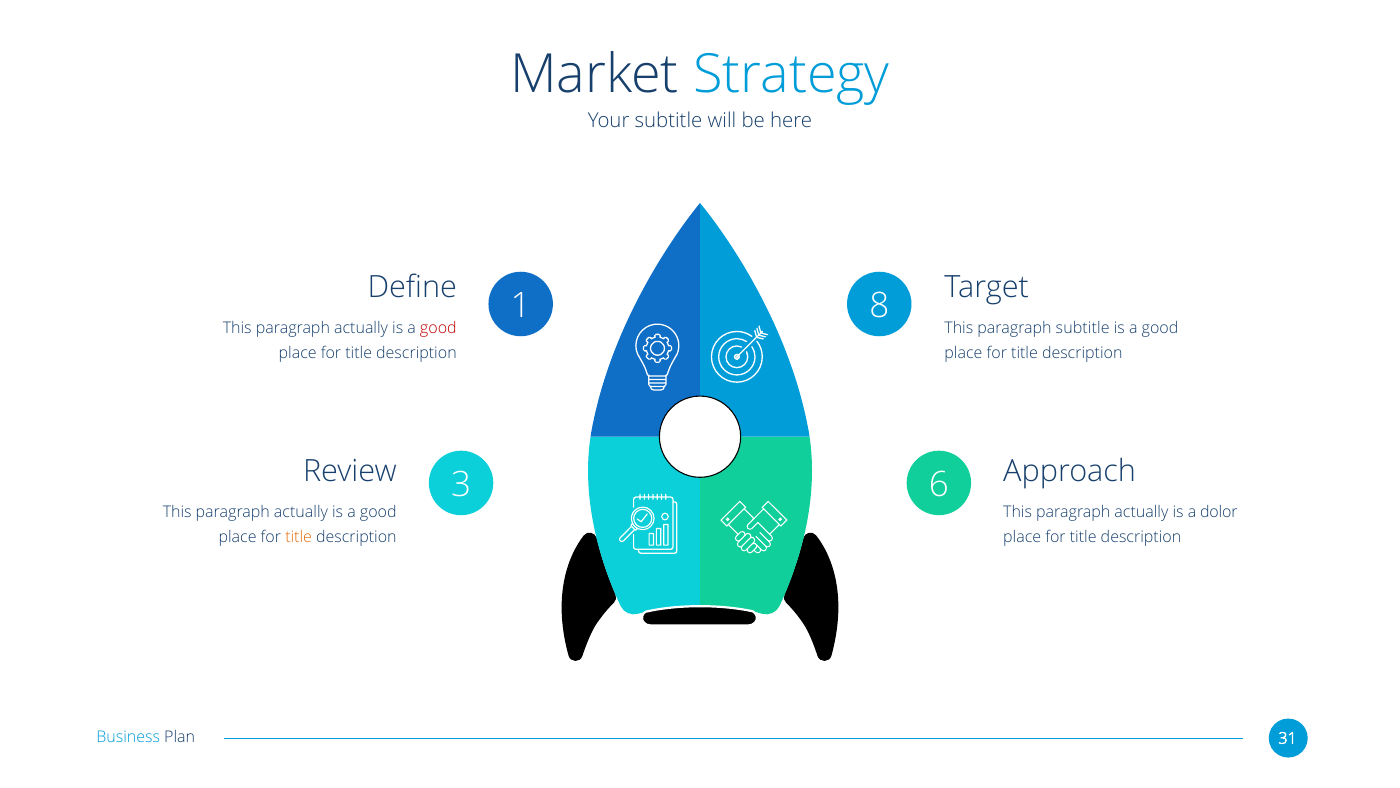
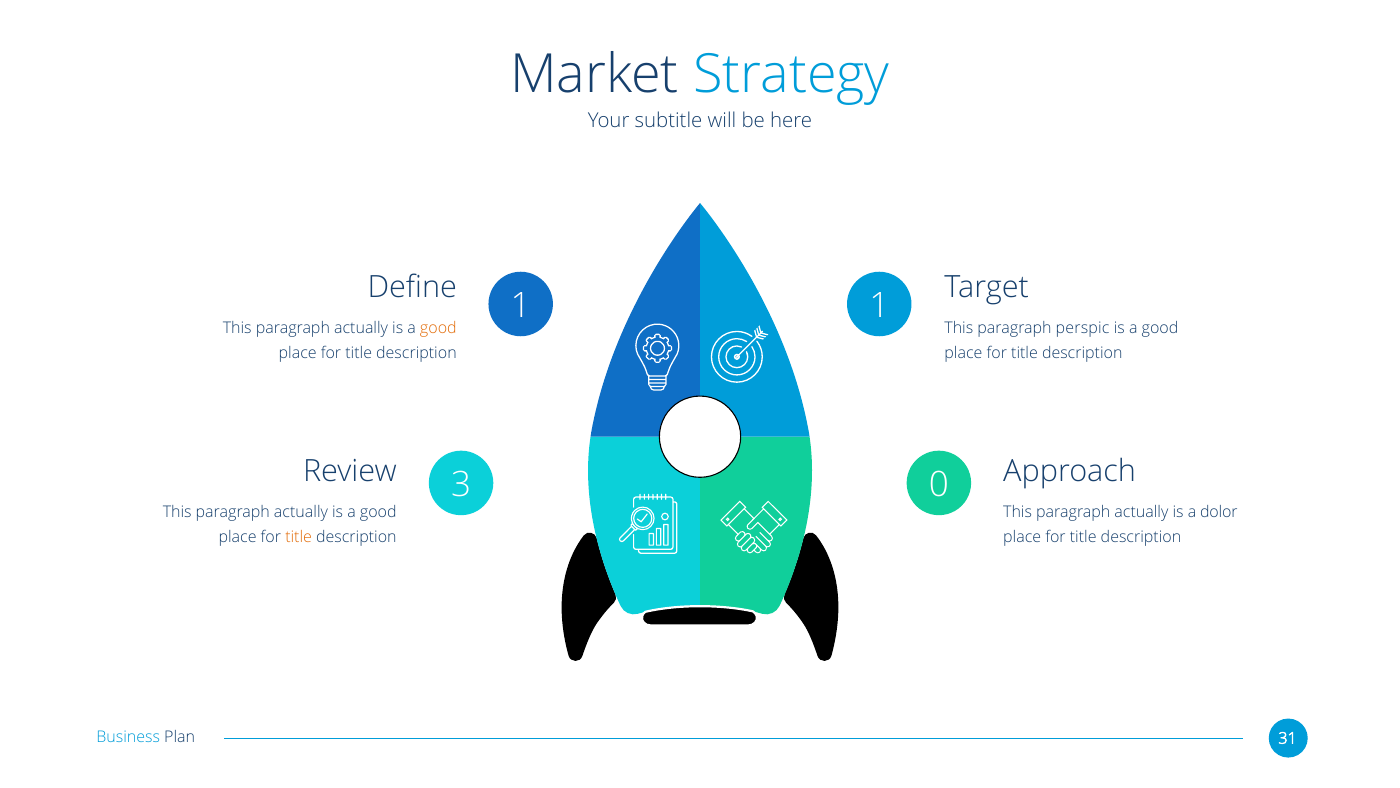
1 8: 8 -> 1 (879, 306)
good colour: red -> orange (438, 328)
paragraph subtitle: subtitle -> perspic (1083, 328)
6: 6 -> 0 (939, 485)
